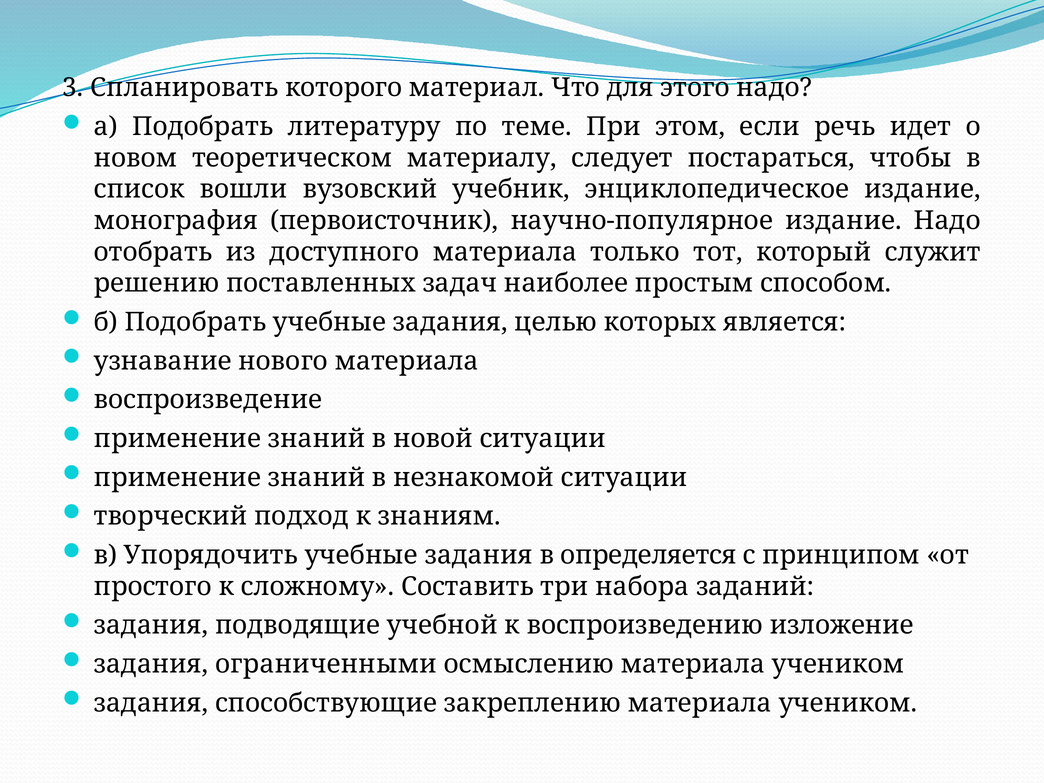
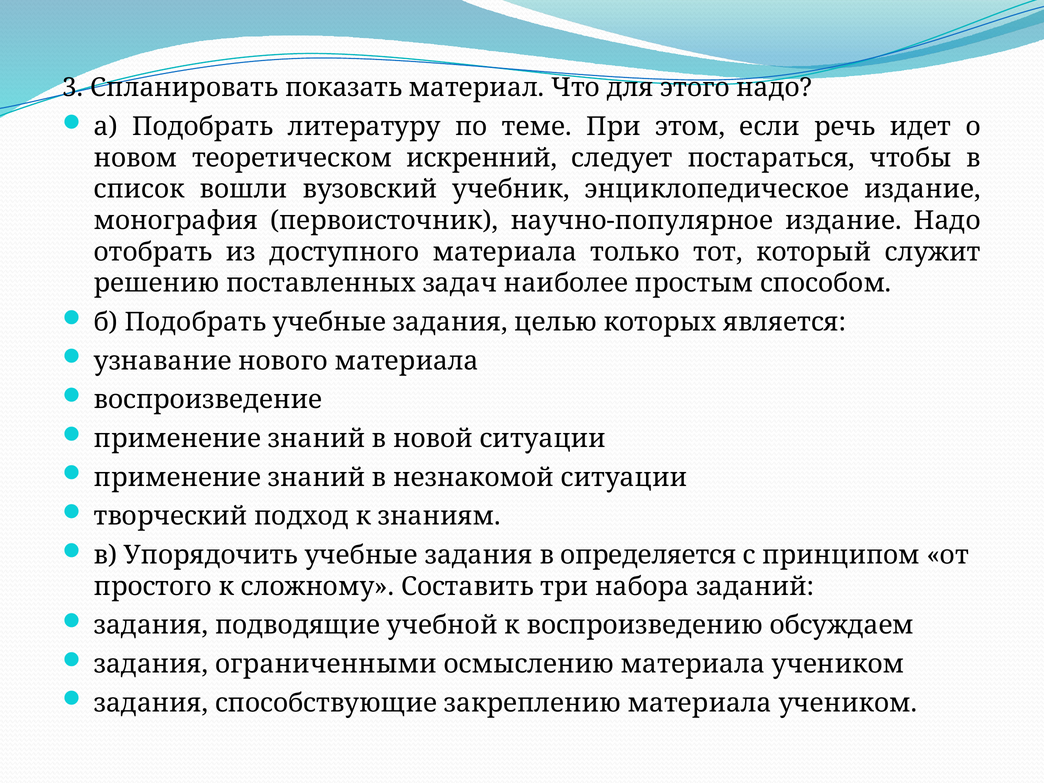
которого: которого -> показать (344, 88)
материалу: материалу -> искренний (482, 158)
изложение: изложение -> обсуждаем (842, 625)
